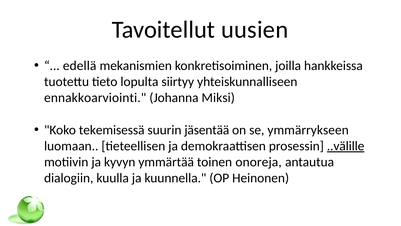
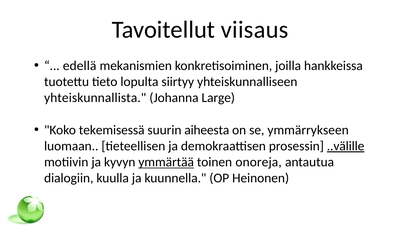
uusien: uusien -> viisaus (255, 30)
ennakkoarviointi: ennakkoarviointi -> yhteiskunnallista (95, 98)
Miksi: Miksi -> Large (218, 98)
jäsentää: jäsentää -> aiheesta (207, 130)
ymmärtää underline: none -> present (166, 162)
